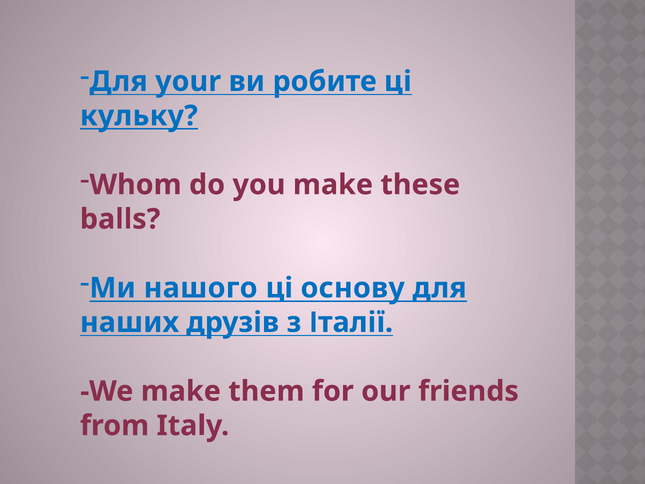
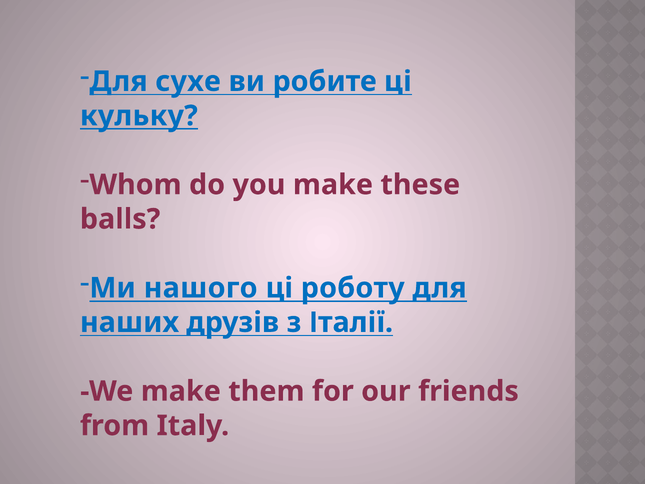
your: your -> сухе (188, 81)
основу: основу -> роботу (353, 288)
